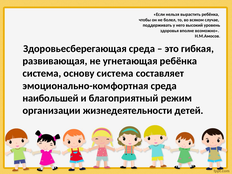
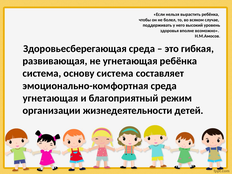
наибольшей: наибольшей -> угнетающая (50, 98)
